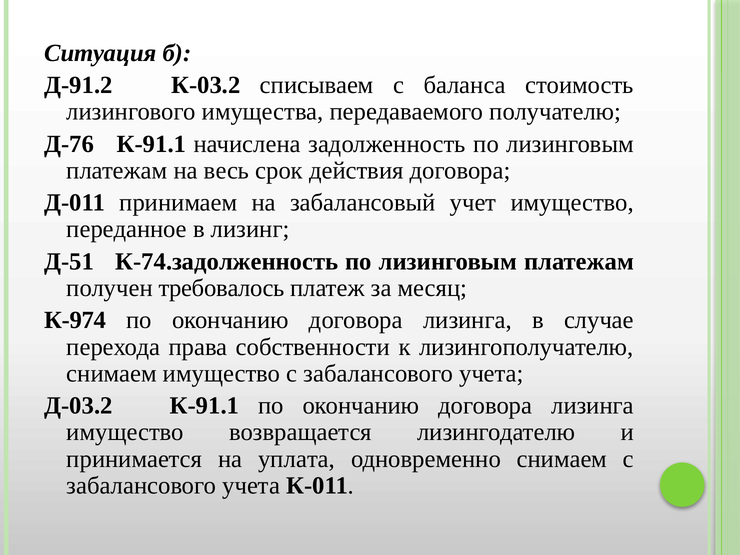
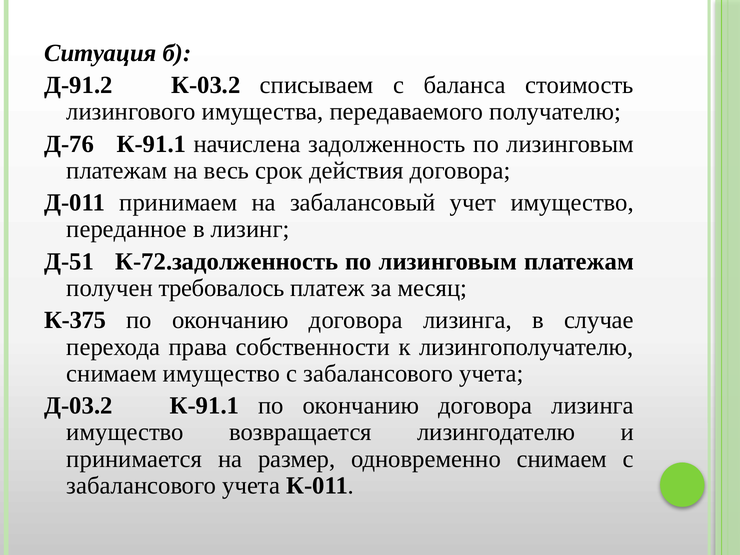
К-74.задолженность: К-74.задолженность -> К-72.задолженность (227, 261)
К-974: К-974 -> К-375 (75, 320)
уплата: уплата -> размер (297, 459)
